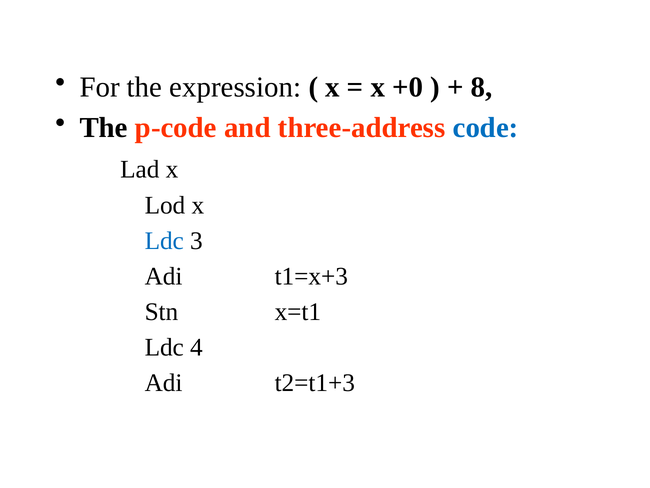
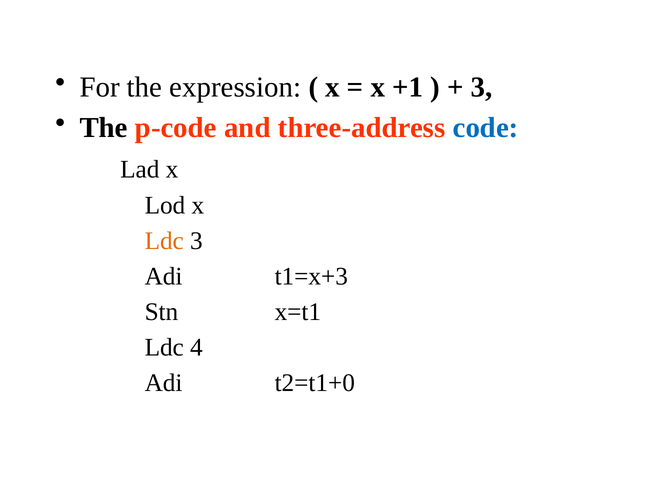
+0: +0 -> +1 (408, 87)
8: 8 -> 3 (482, 87)
Ldc colour: blue -> orange (164, 241)
t2=t1+3: t2=t1+3 -> t2=t1+0 (315, 382)
